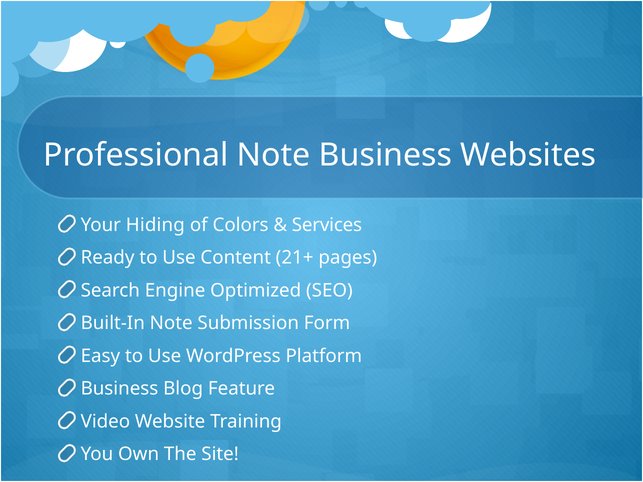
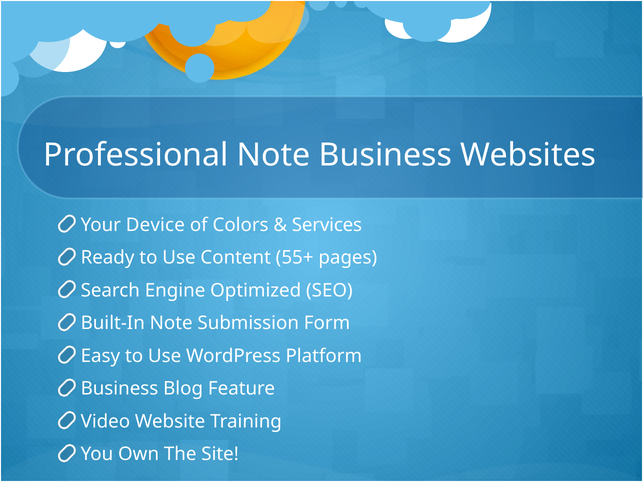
Hiding: Hiding -> Device (155, 225)
21+: 21+ -> 55+ (295, 258)
